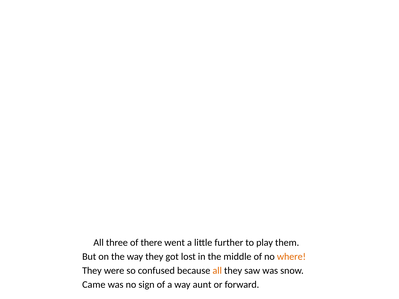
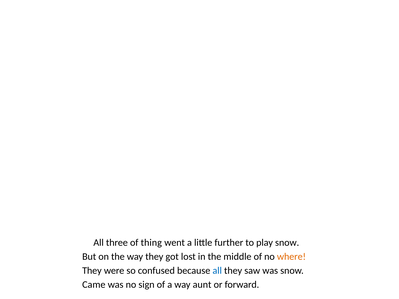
there: there -> thing (151, 243)
play them: them -> snow (287, 243)
all colour: orange -> blue (217, 271)
